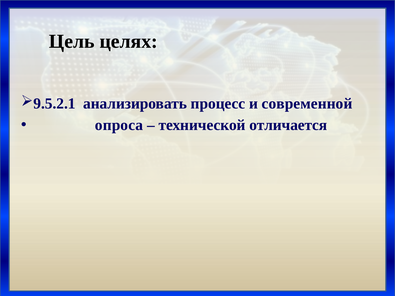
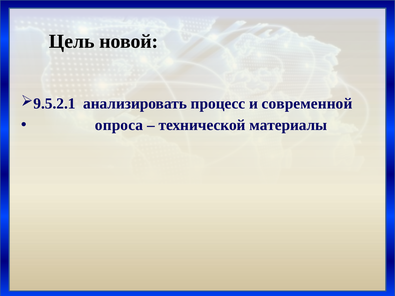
целях: целях -> новой (129, 41)
отличается: отличается -> материалы (288, 125)
